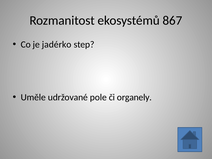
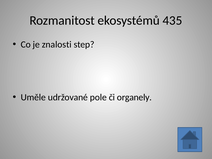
867: 867 -> 435 (172, 21)
jadérko: jadérko -> znalosti (57, 44)
